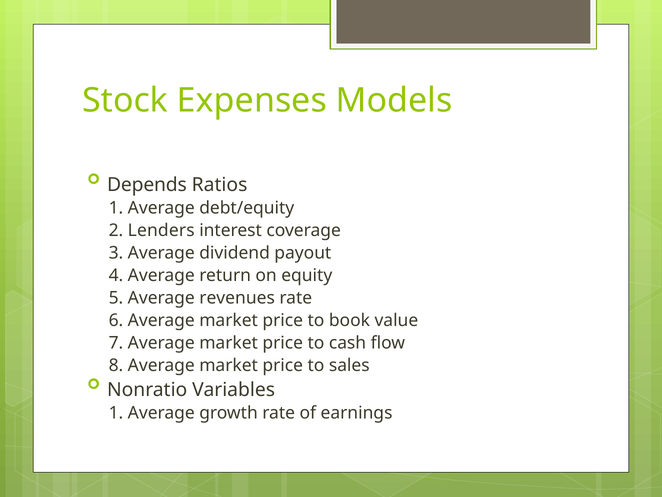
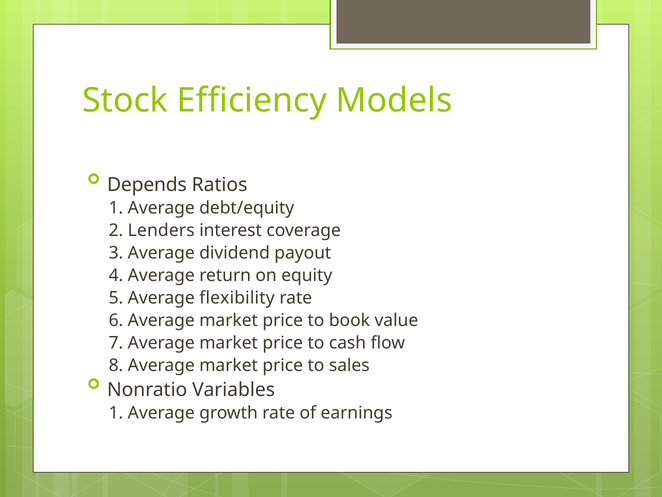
Expenses: Expenses -> Efficiency (252, 100)
revenues: revenues -> flexibility (237, 298)
